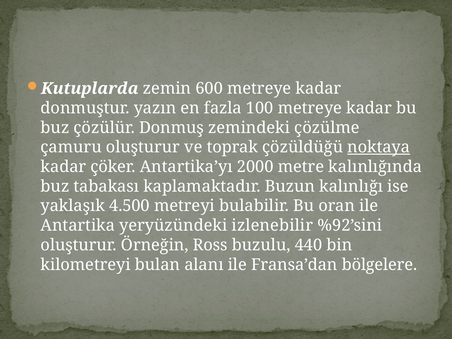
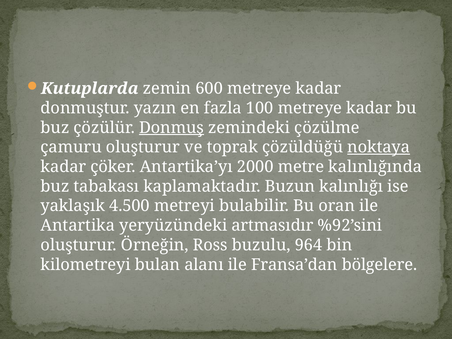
Donmuş underline: none -> present (172, 128)
izlenebilir: izlenebilir -> artmasıdır (272, 226)
440: 440 -> 964 (308, 245)
